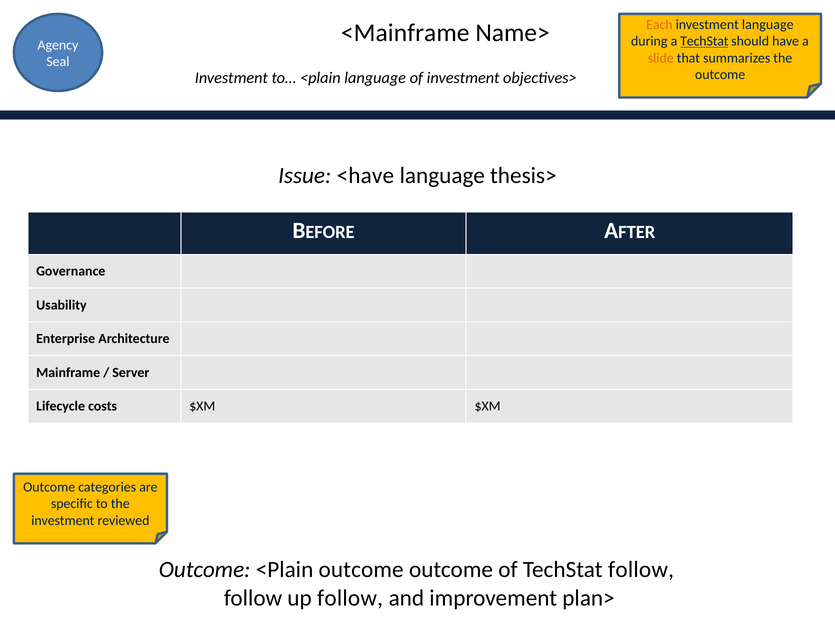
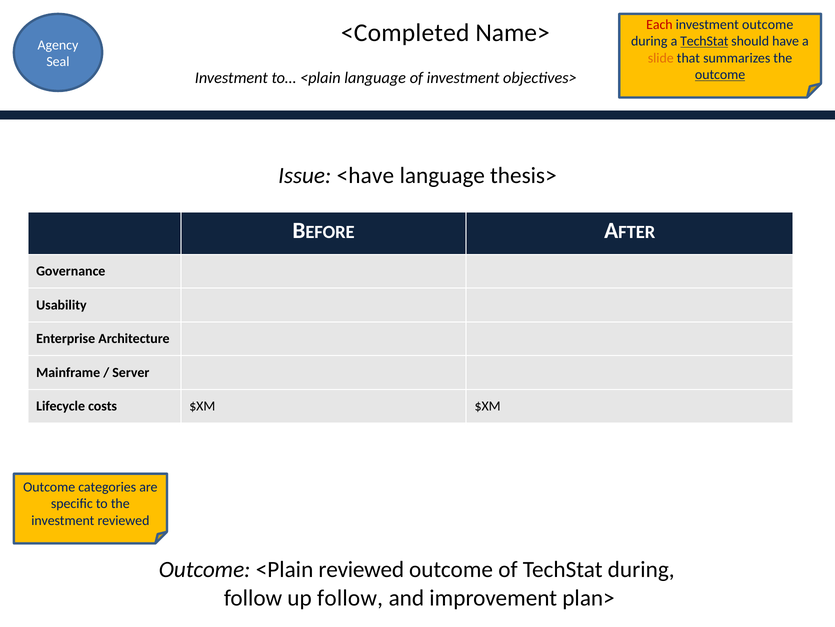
Each colour: orange -> red (659, 25)
investment language: language -> outcome (768, 25)
<Mainframe: <Mainframe -> <Completed (405, 33)
outcome underline: none -> present (720, 75)
<Plain outcome: outcome -> reviewed (361, 569)
TechStat follow: follow -> during (641, 569)
